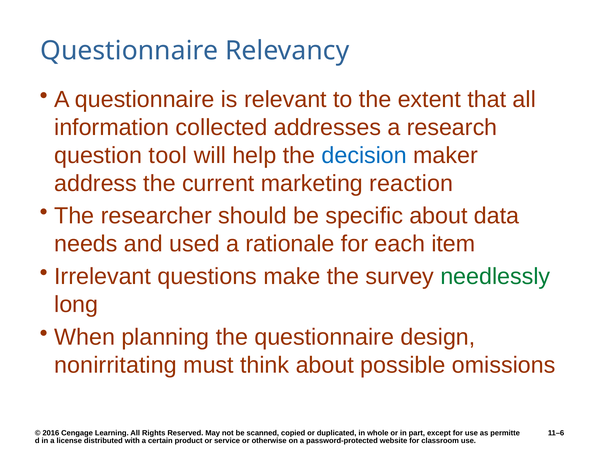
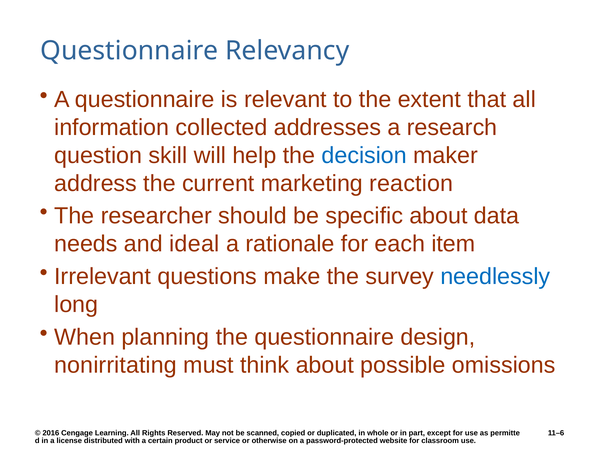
tool: tool -> skill (168, 155)
used: used -> ideal (194, 244)
needlessly colour: green -> blue (495, 277)
